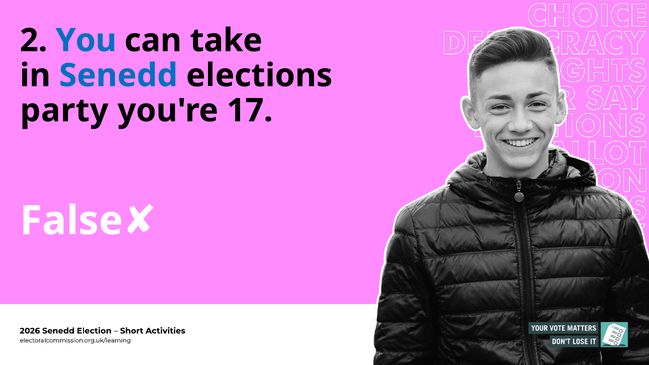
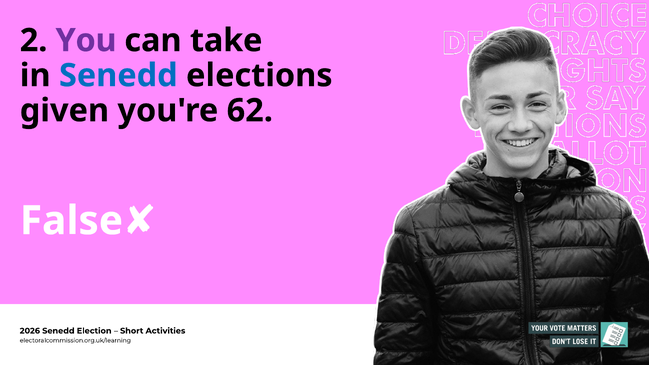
You colour: blue -> purple (86, 40)
party: party -> given (64, 111)
17: 17 -> 62 (250, 111)
